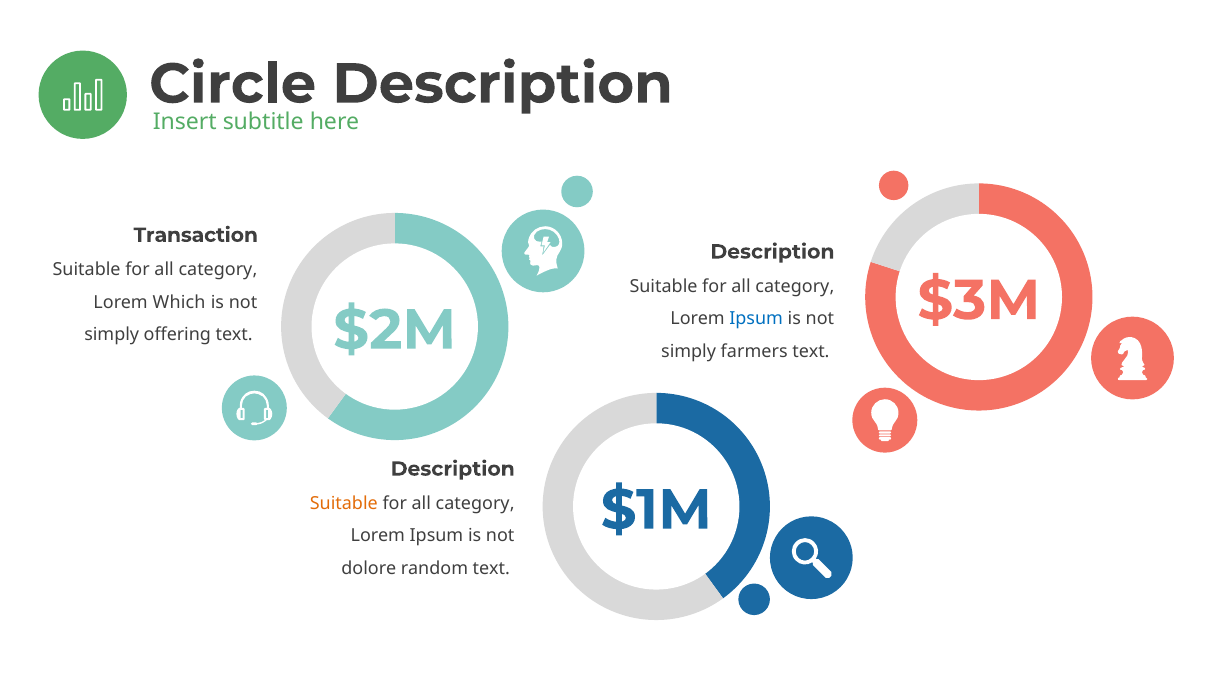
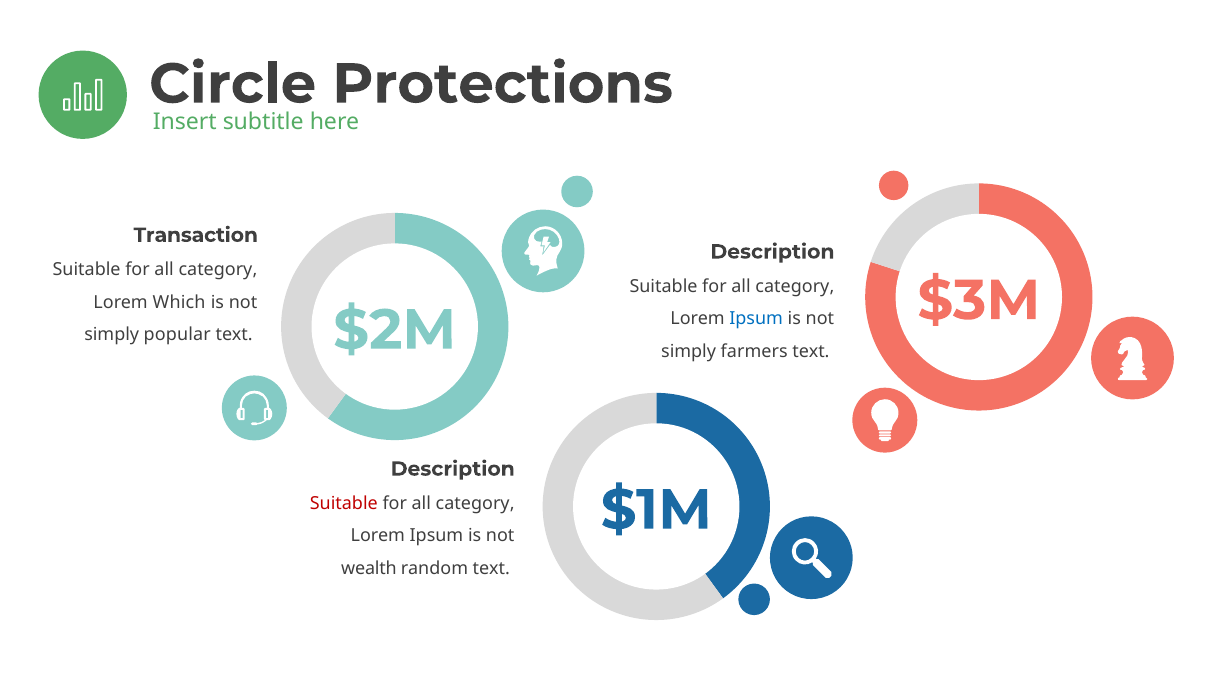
Description: Description -> Protections (503, 84)
offering: offering -> popular (177, 335)
Suitable colour: orange -> red (344, 504)
dolore: dolore -> wealth (369, 569)
